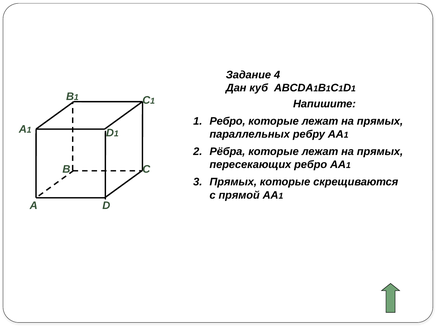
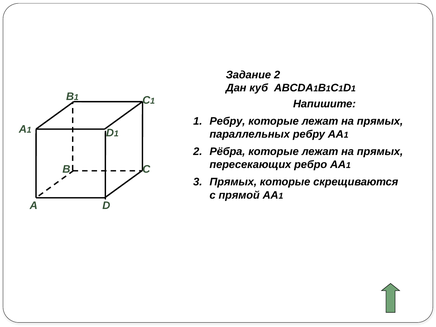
Задание 4: 4 -> 2 (277, 75)
1 Ребро: Ребро -> Ребру (227, 121)
